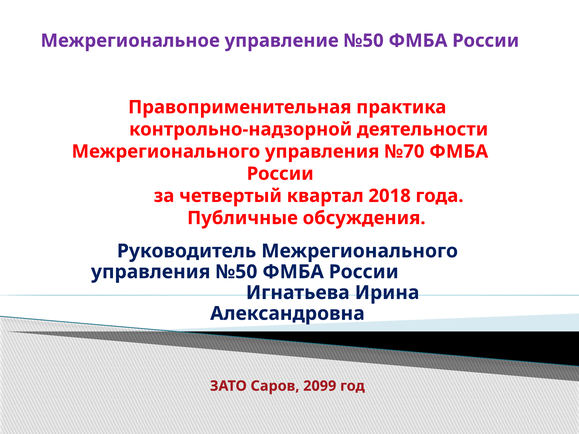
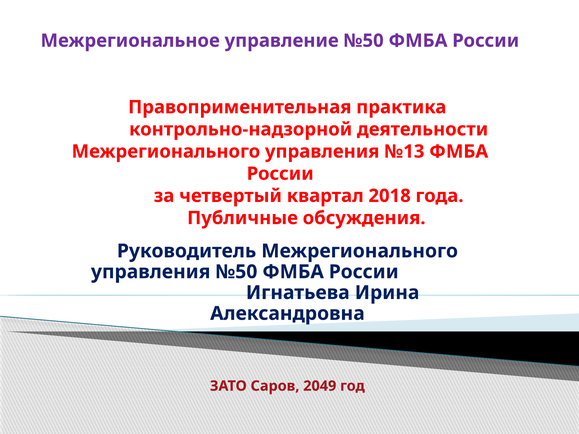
№70: №70 -> №13 (404, 152)
2099: 2099 -> 2049 (320, 386)
